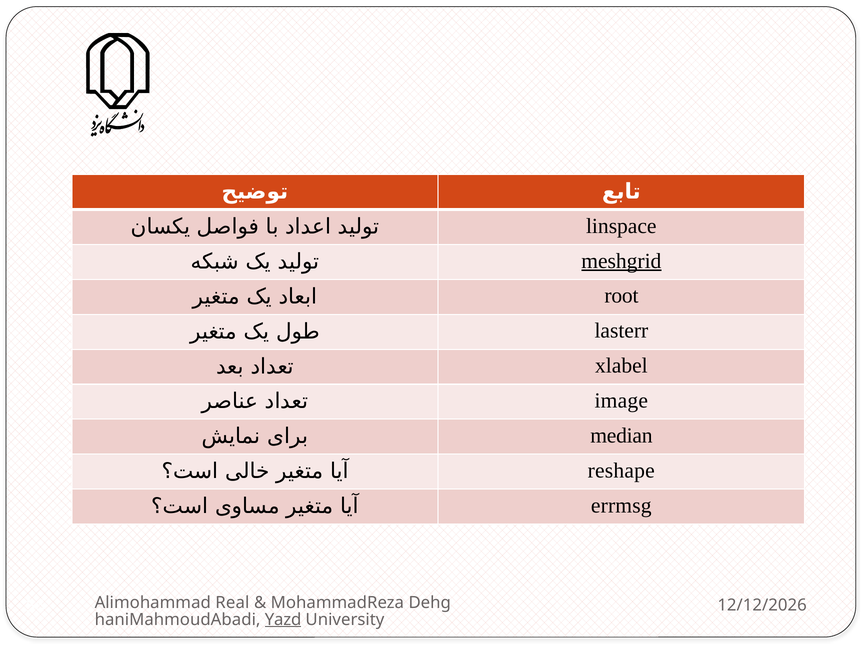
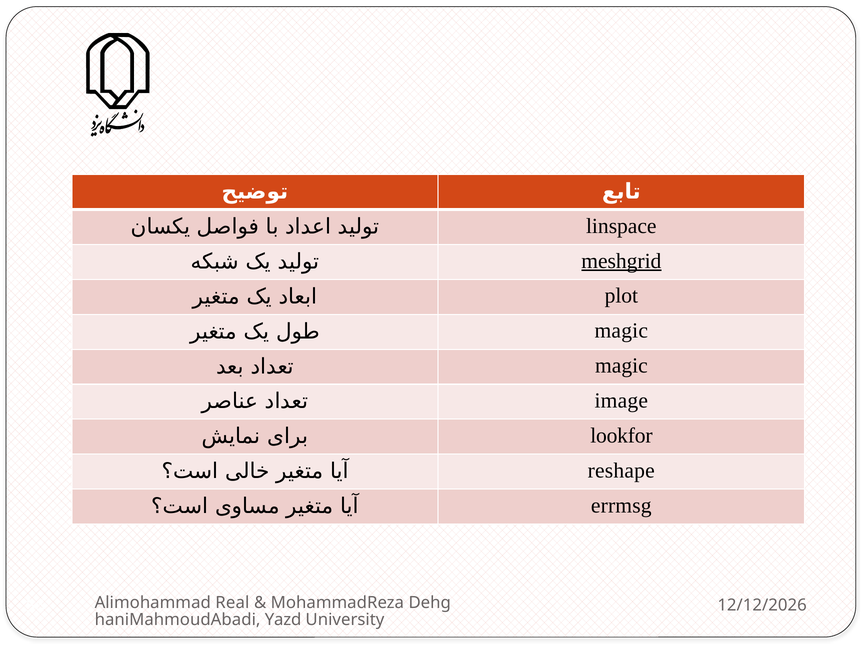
root: root -> plot (621, 296)
lasterr: lasterr -> magic (621, 331)
xlabel: xlabel -> magic (621, 366)
median: median -> lookfor (621, 436)
Yazd underline: present -> none (283, 620)
